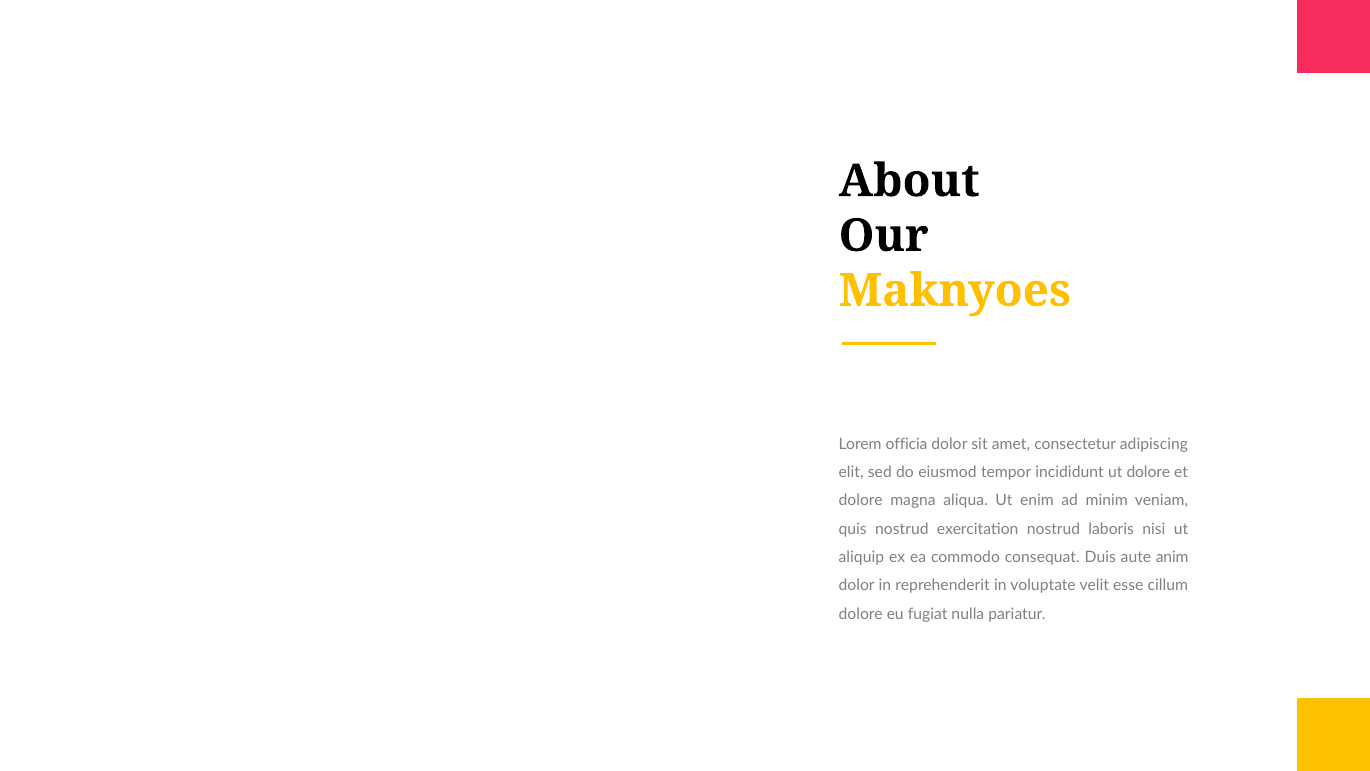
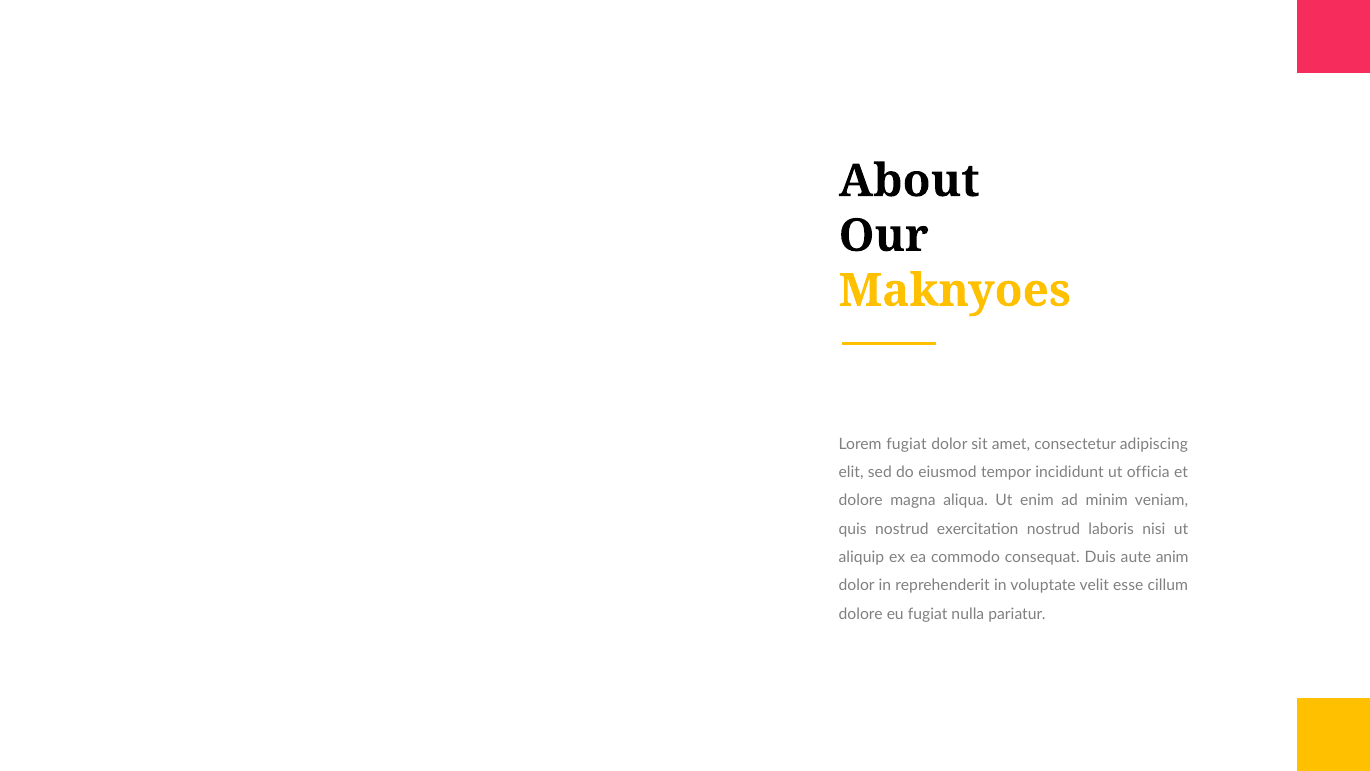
Lorem officia: officia -> fugiat (906, 444)
ut dolore: dolore -> officia (1148, 472)
